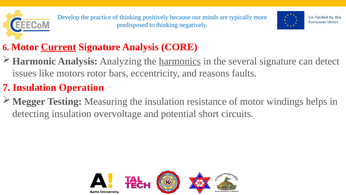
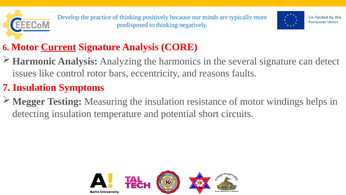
harmonics underline: present -> none (180, 61)
motors: motors -> control (70, 73)
Operation: Operation -> Symptoms (81, 87)
overvoltage: overvoltage -> temperature (118, 113)
